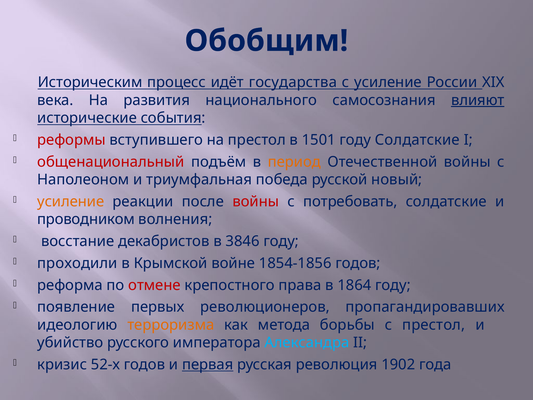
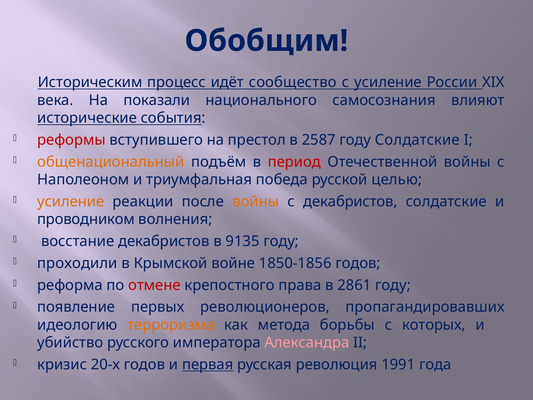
государства: государства -> сообщество (293, 82)
развития: развития -> показали (157, 100)
влияют underline: present -> none (478, 100)
1501: 1501 -> 2587 (319, 140)
общенациональный colour: red -> orange (111, 162)
период colour: orange -> red (294, 162)
новый: новый -> целью (397, 179)
войны colour: red -> orange (256, 201)
с потребовать: потребовать -> декабристов (350, 201)
3846: 3846 -> 9135 (243, 241)
1854-1856: 1854-1856 -> 1850-1856 (295, 263)
1864: 1864 -> 2861 (354, 285)
с престол: престол -> которых (434, 325)
Александра colour: light blue -> pink (307, 342)
52-х: 52-х -> 20-х (106, 364)
1902: 1902 -> 1991 (398, 364)
